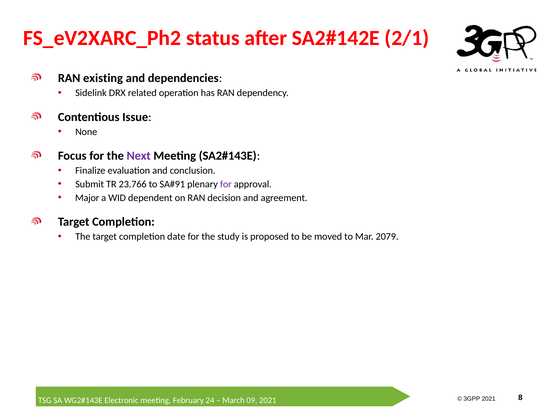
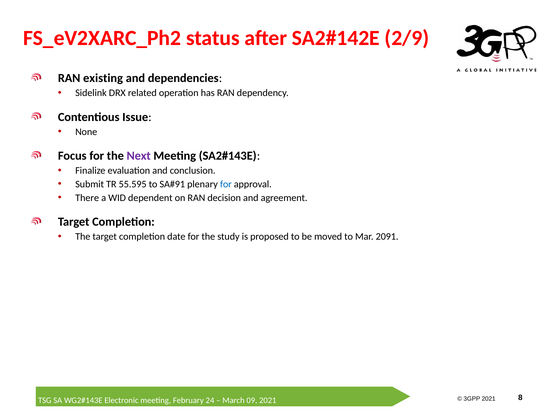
2/1: 2/1 -> 2/9 (407, 38)
23.766: 23.766 -> 55.595 (133, 184)
for colour: purple -> blue (226, 184)
Major: Major -> There (87, 198)
2079: 2079 -> 2091 (387, 237)
